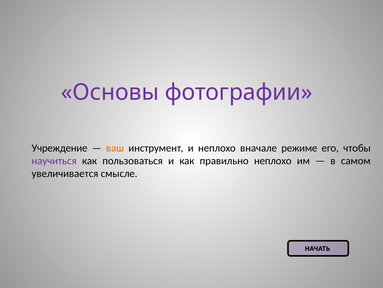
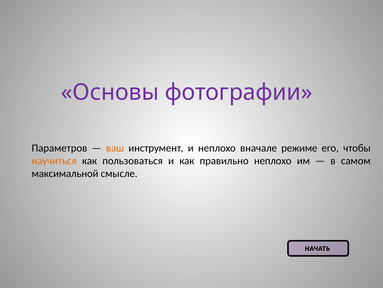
Учреждение: Учреждение -> Параметров (59, 148)
научиться colour: purple -> orange (54, 160)
увеличивается: увеличивается -> максимальной (65, 173)
